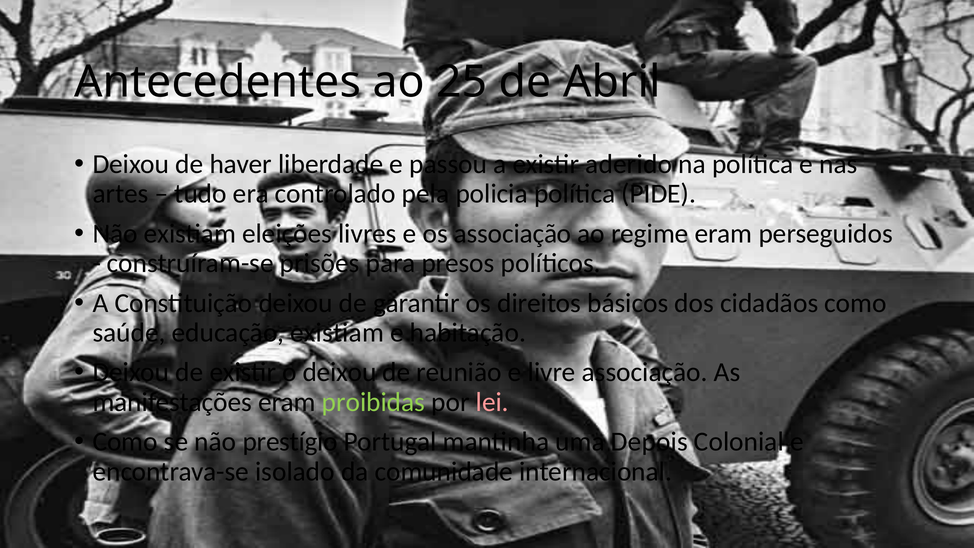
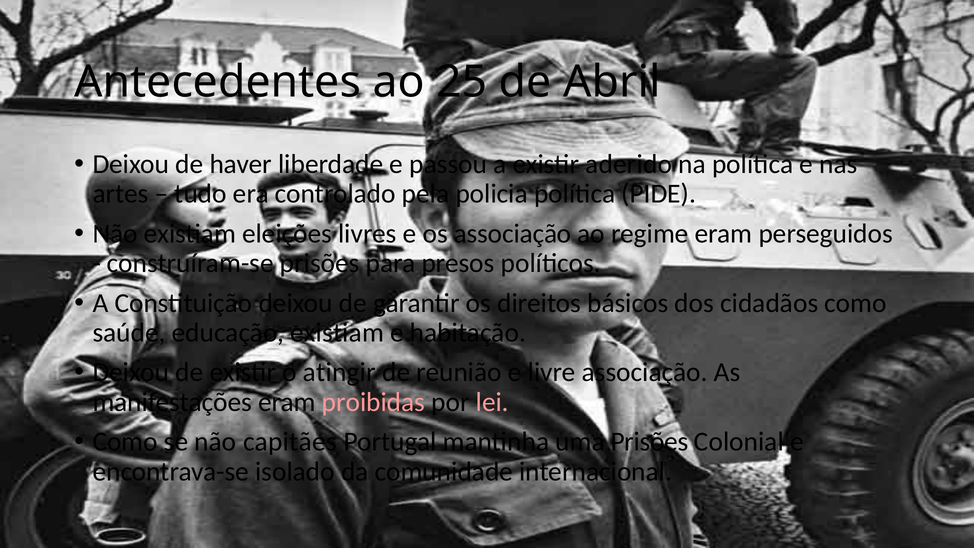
o deixou: deixou -> atingir (339, 372)
proibidas colour: light green -> pink (374, 402)
prestígio: prestígio -> capitães (290, 442)
uma Depois: Depois -> Prisões (649, 442)
